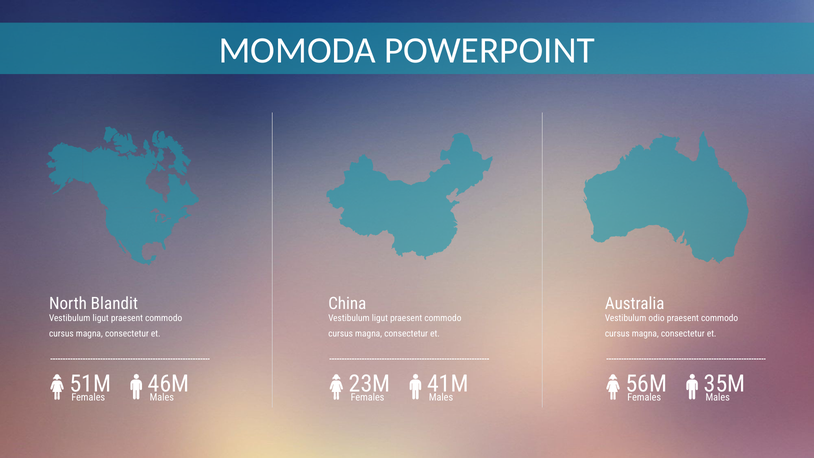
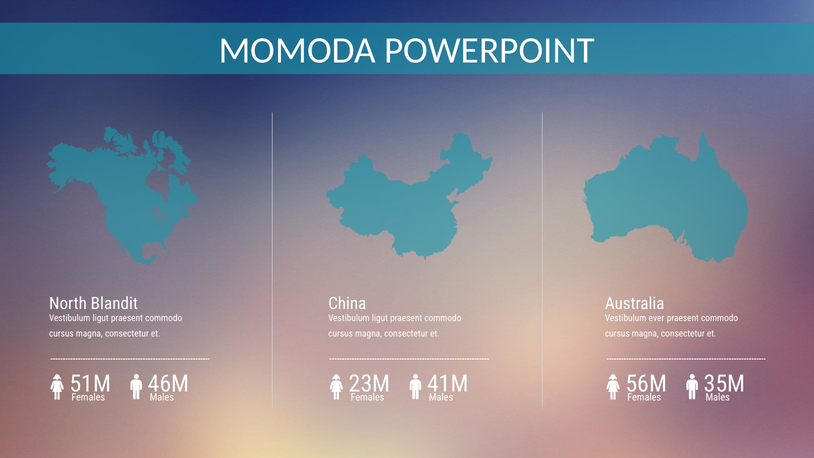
odio: odio -> ever (656, 318)
